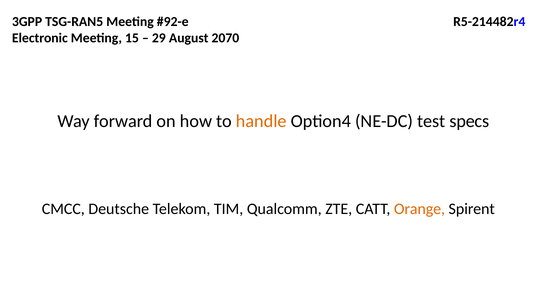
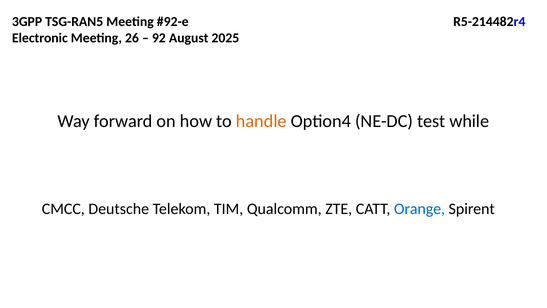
15: 15 -> 26 (132, 38)
29: 29 -> 92 (159, 38)
2070: 2070 -> 2025 (225, 38)
specs: specs -> while (469, 121)
Orange colour: orange -> blue (419, 209)
